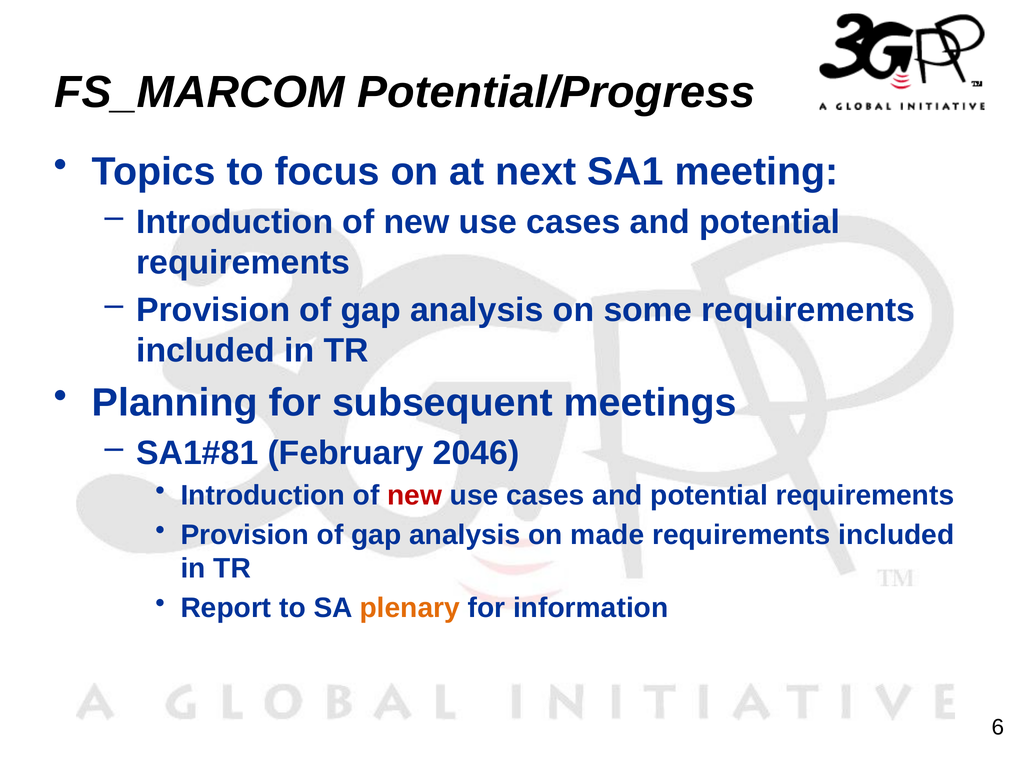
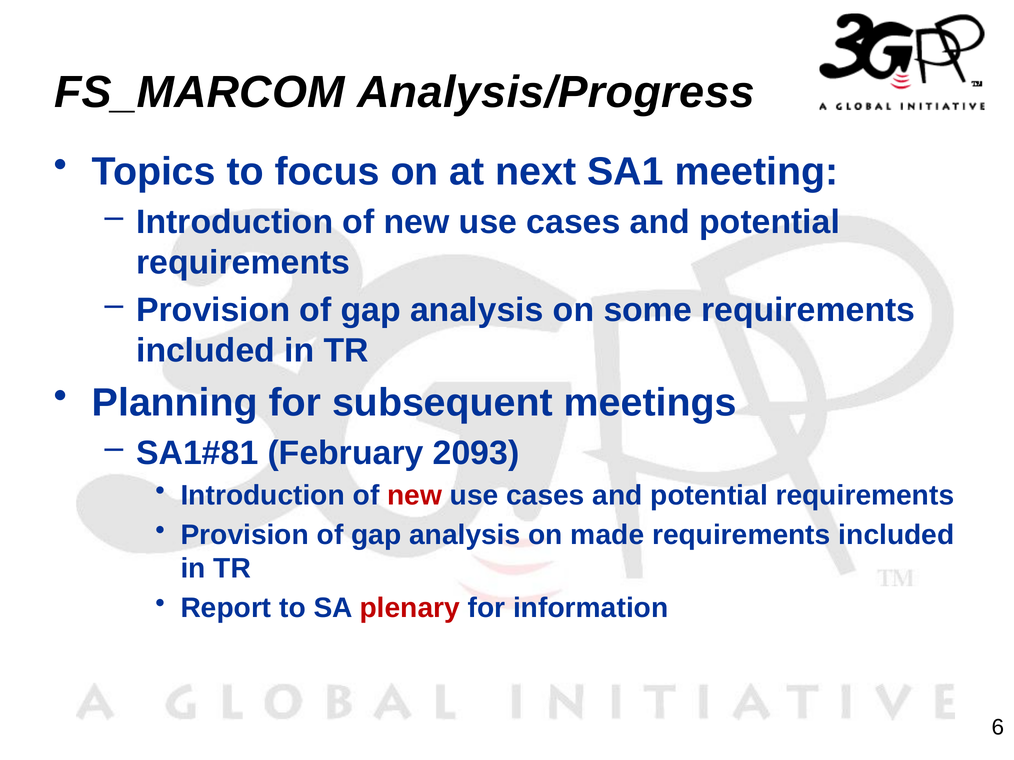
Potential/Progress: Potential/Progress -> Analysis/Progress (556, 92)
2046: 2046 -> 2093 (476, 453)
plenary colour: orange -> red (410, 608)
